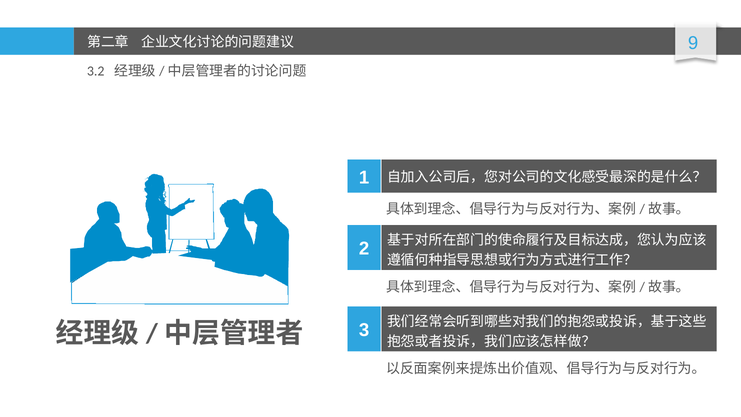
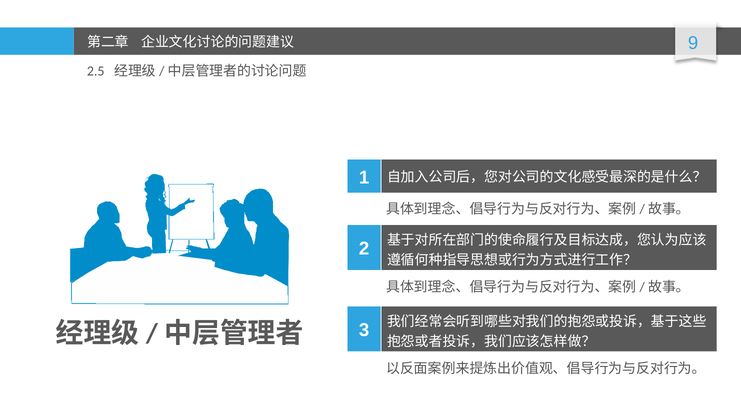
3.2: 3.2 -> 2.5 (96, 71)
